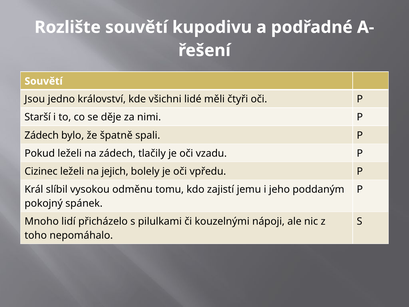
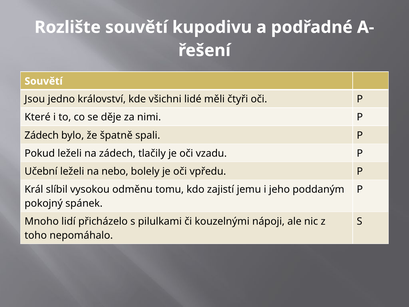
Starší: Starší -> Které (38, 117)
Cizinec: Cizinec -> Učební (41, 171)
jejich: jejich -> nebo (115, 171)
